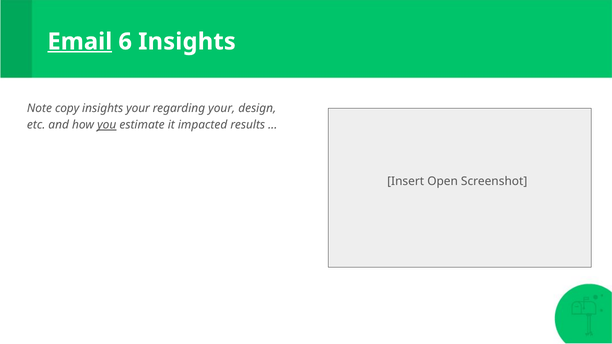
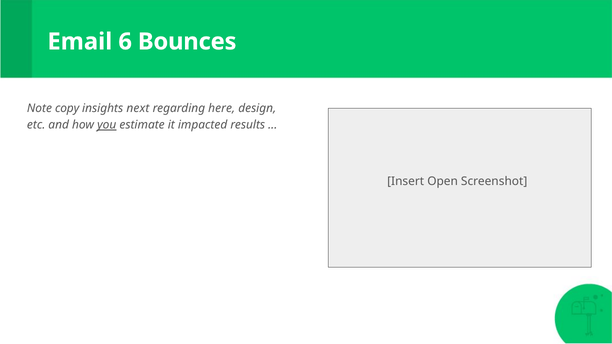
Email underline: present -> none (80, 42)
6 Insights: Insights -> Bounces (187, 42)
insights your: your -> next (138, 109)
regarding your: your -> here (222, 109)
